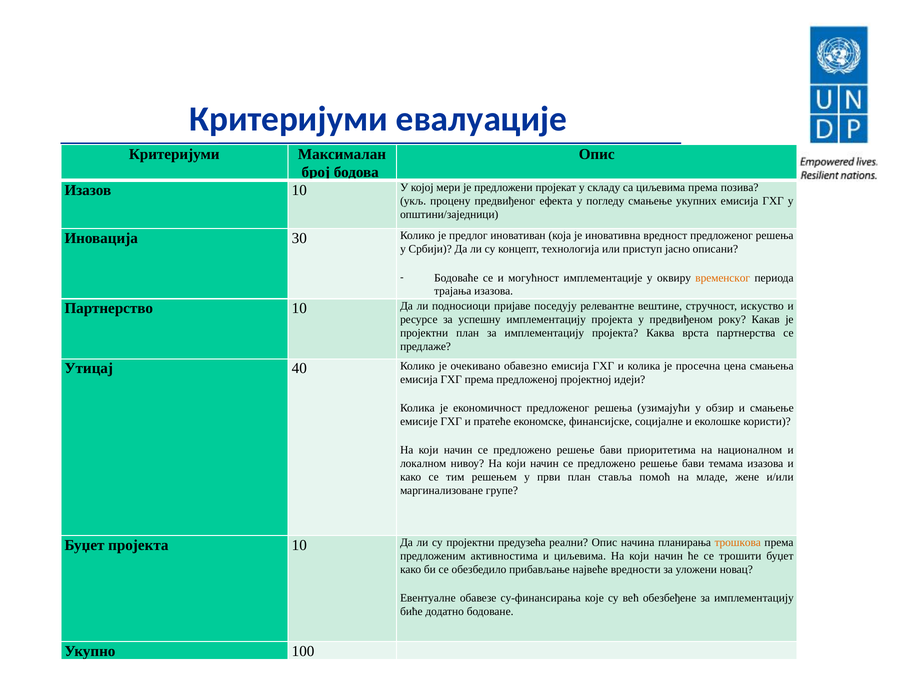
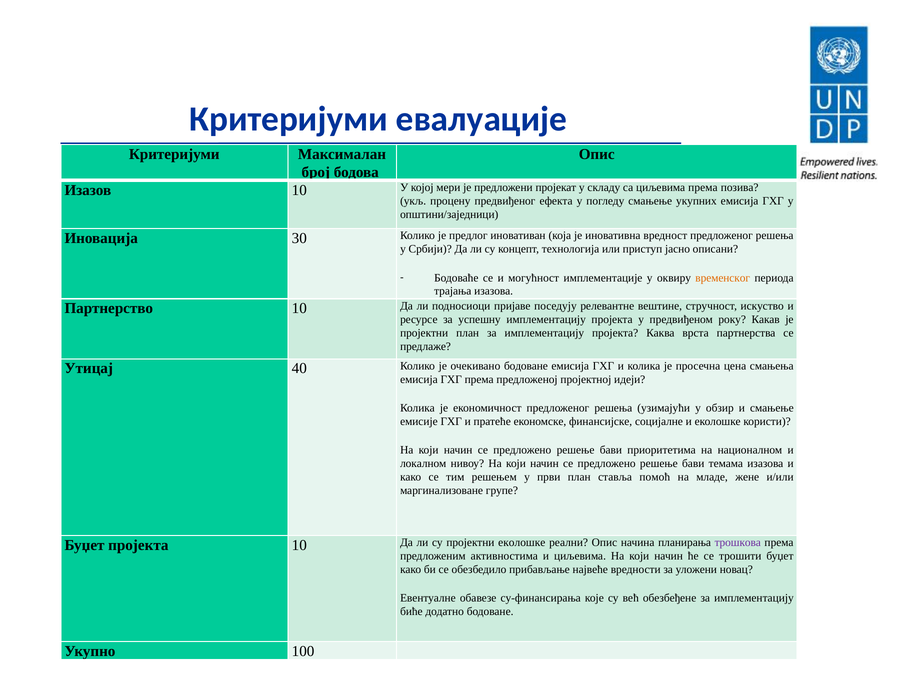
очекивано обавезно: обавезно -> бодоване (526, 366)
пројектни предузећа: предузећа -> еколошке (522, 543)
трошкова colour: orange -> purple (738, 543)
